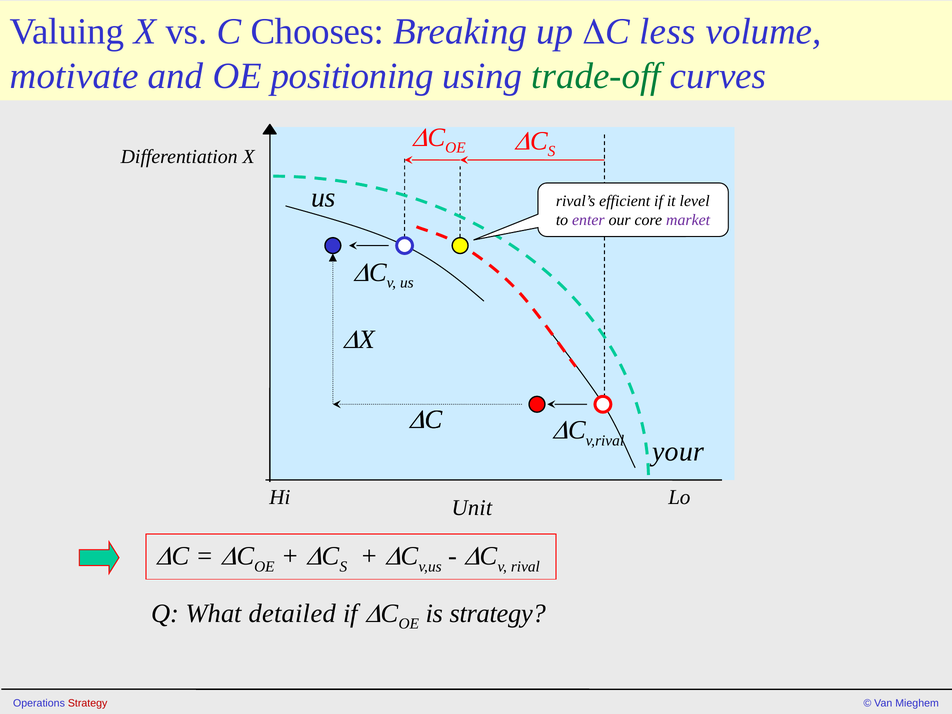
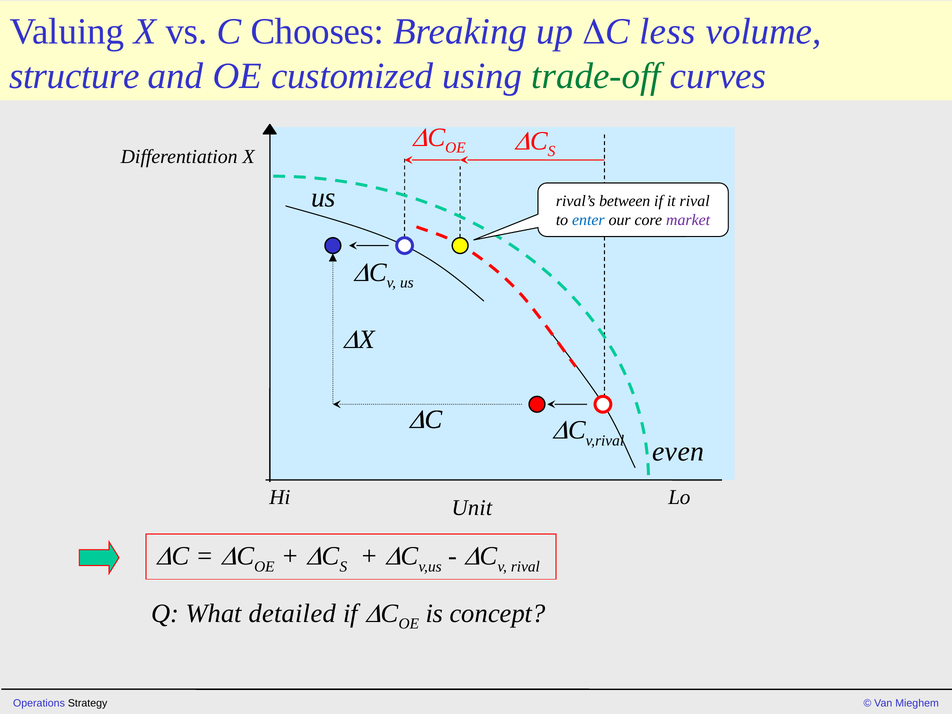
motivate: motivate -> structure (74, 76)
positioning: positioning -> customized (352, 76)
efficient: efficient -> between (625, 201)
it level: level -> rival (695, 201)
enter colour: purple -> blue (588, 220)
your: your -> even (678, 451)
is strategy: strategy -> concept (498, 613)
Strategy colour: red -> black (88, 703)
